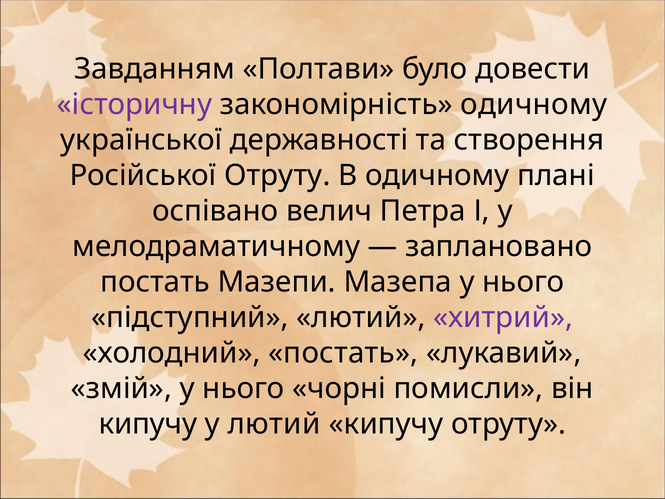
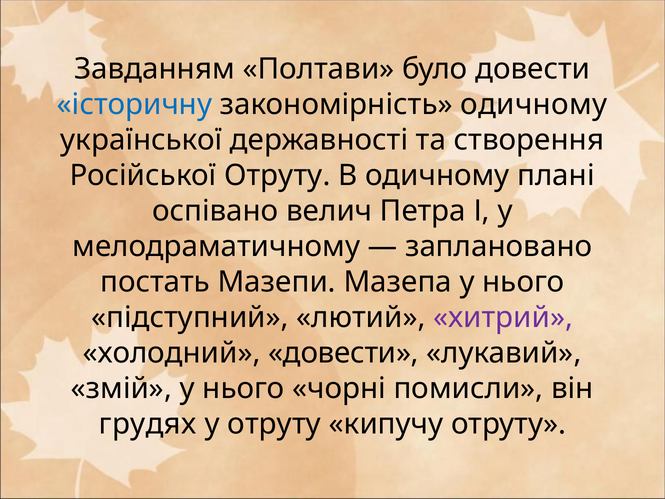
історичну colour: purple -> blue (135, 104)
холодний постать: постать -> довести (343, 353)
кипучу: кипучу -> грудях (148, 424)
у лютий: лютий -> отруту (274, 424)
